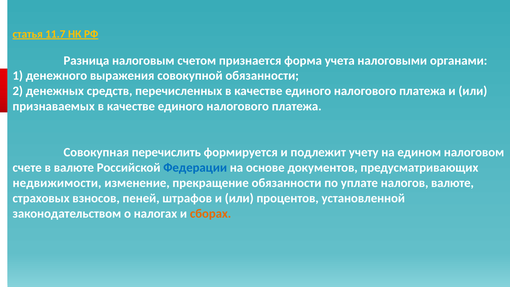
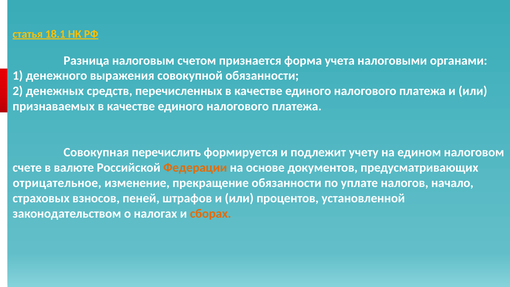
11.7: 11.7 -> 18.1 (55, 34)
Федерации colour: blue -> orange (195, 168)
недвижимости: недвижимости -> отрицательное (57, 183)
налогов валюте: валюте -> начало (452, 183)
